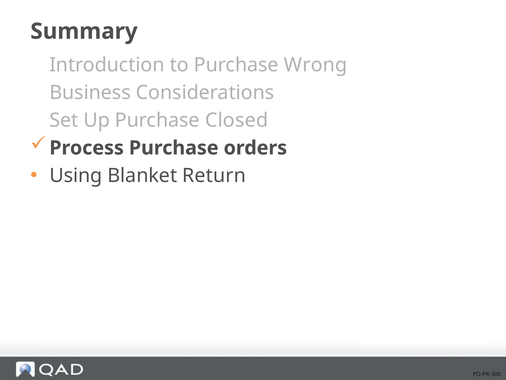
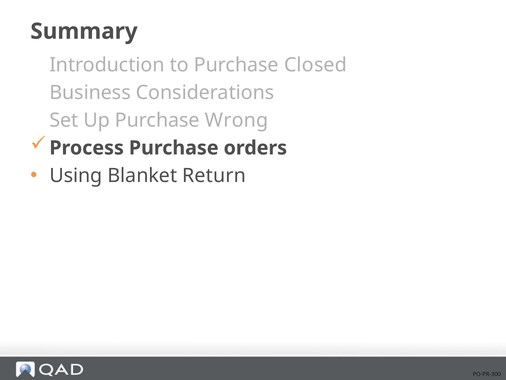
Wrong: Wrong -> Closed (316, 65)
Closed: Closed -> Wrong (237, 120)
